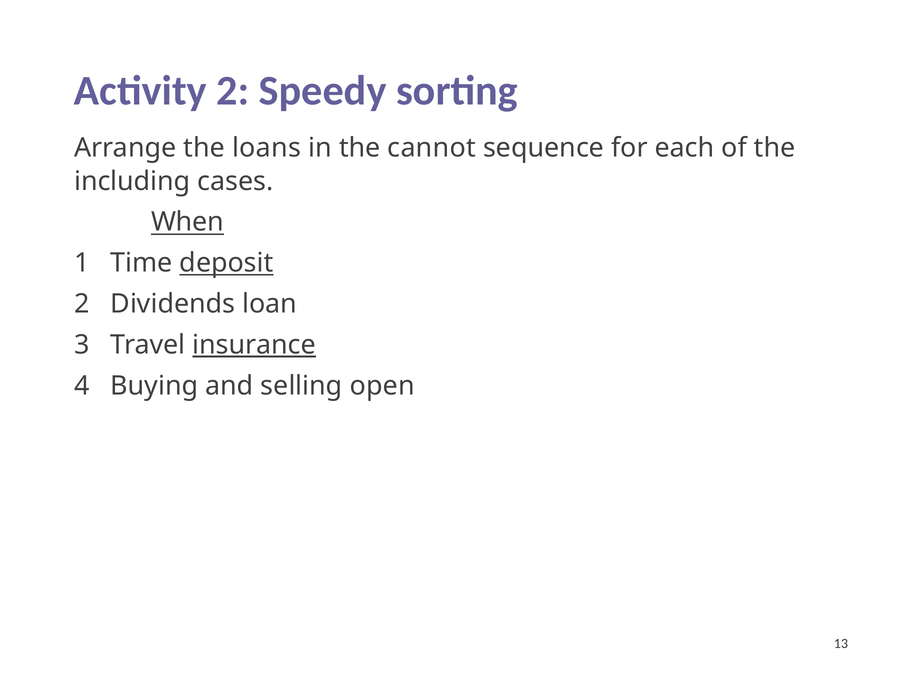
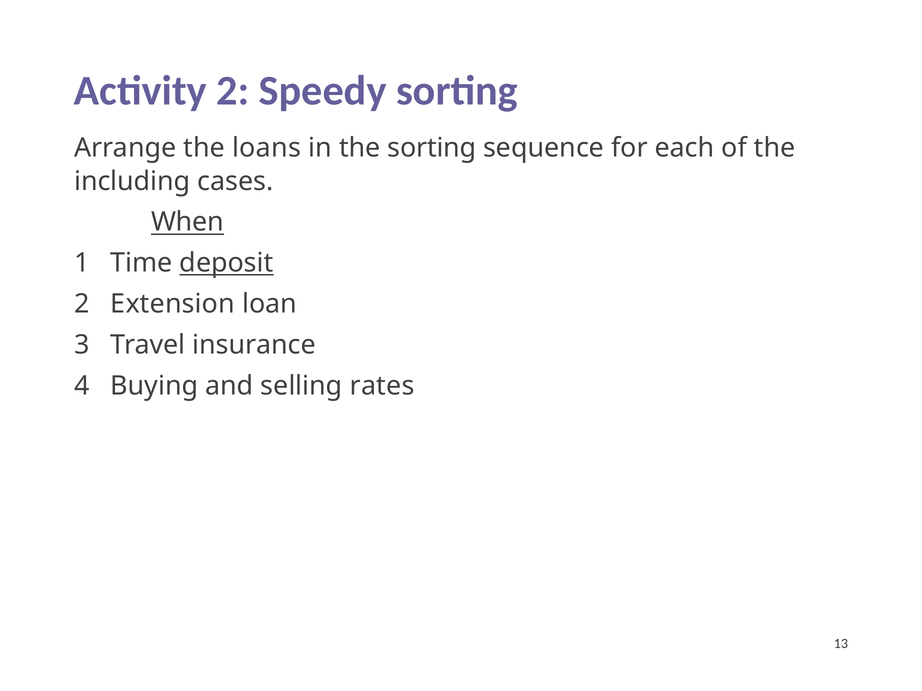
the cannot: cannot -> sorting (432, 148)
Dividends: Dividends -> Extension (173, 304)
insurance underline: present -> none (254, 345)
open: open -> rates (382, 386)
